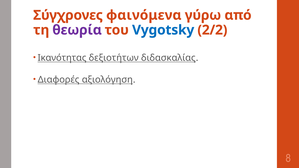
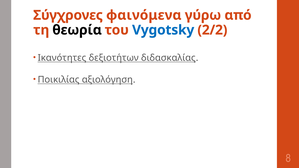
θεωρία colour: purple -> black (77, 30)
Ικανότητας: Ικανότητας -> Ικανότητες (62, 58)
Διαφορές: Διαφορές -> Ποικιλίας (59, 80)
